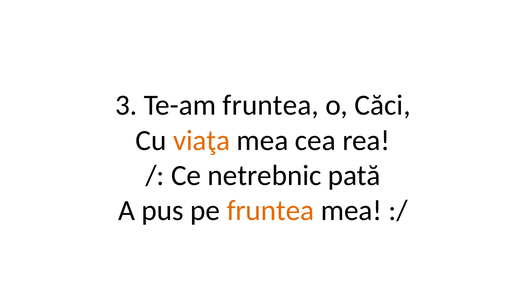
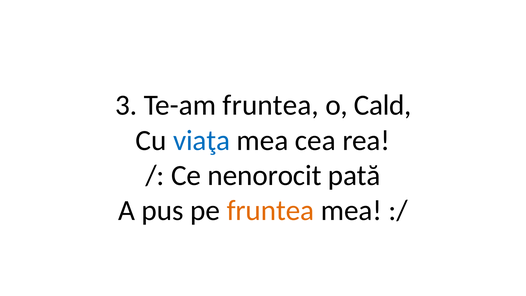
Căci: Căci -> Cald (383, 105)
viaţa colour: orange -> blue (202, 140)
netrebnic: netrebnic -> nenorocit (265, 175)
